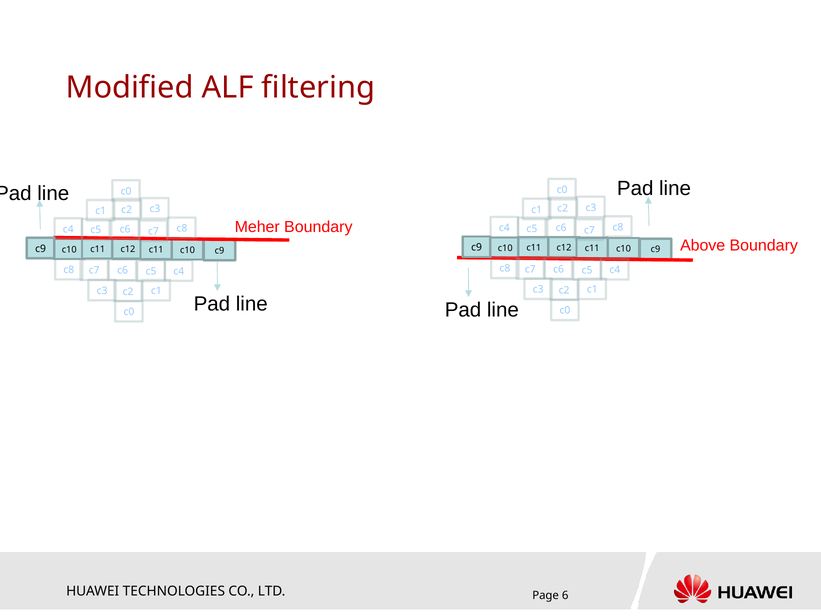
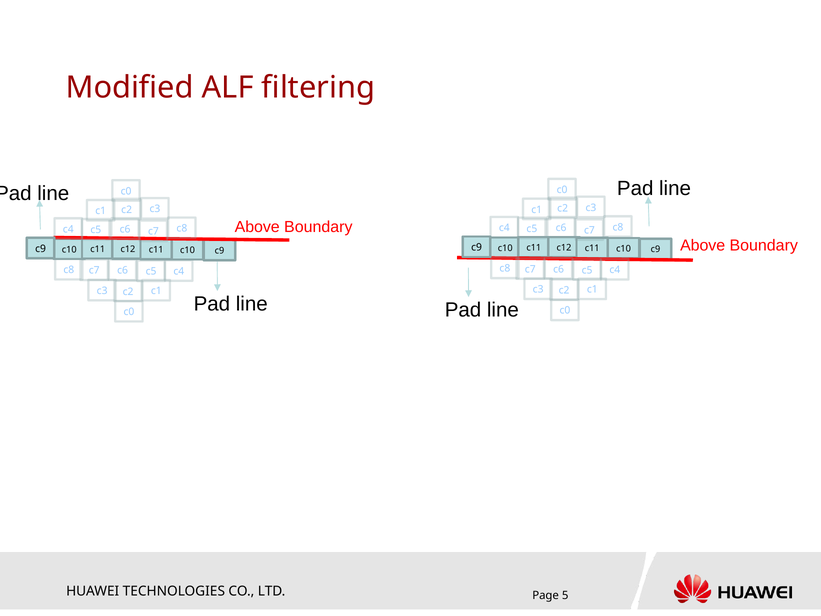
Meher: Meher -> Above (257, 227)
6: 6 -> 5 (565, 595)
